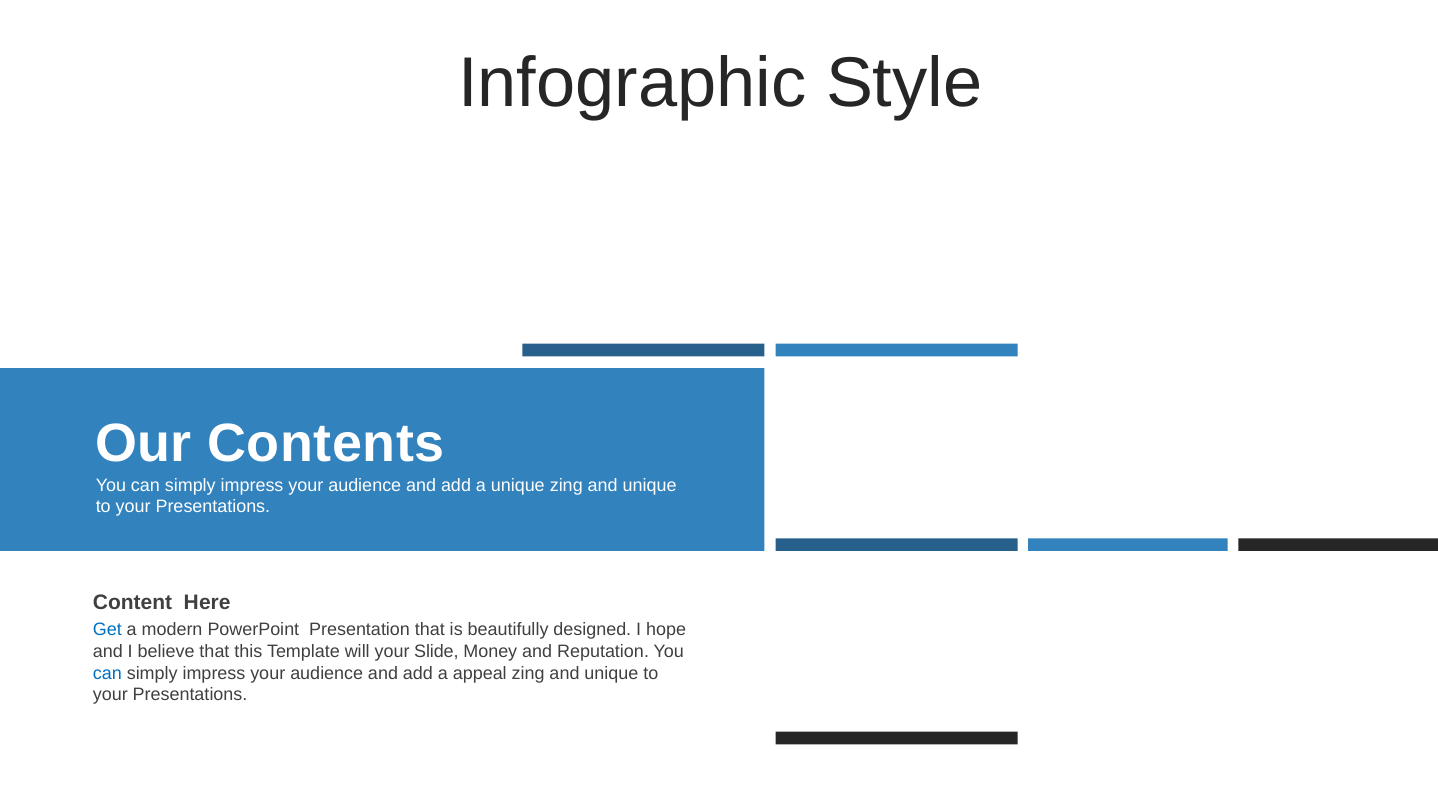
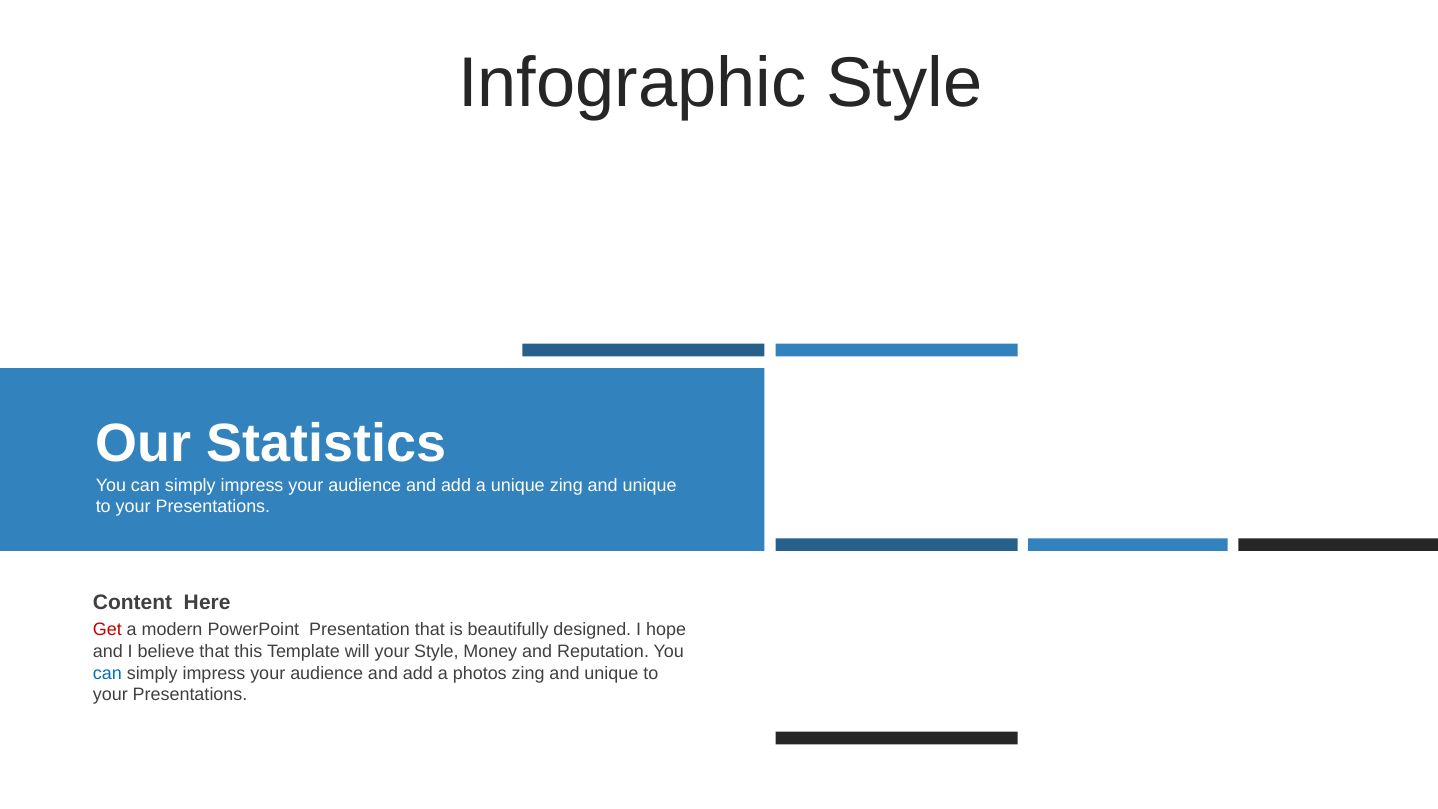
Contents: Contents -> Statistics (326, 444)
Get colour: blue -> red (107, 630)
your Slide: Slide -> Style (436, 651)
appeal: appeal -> photos (480, 673)
